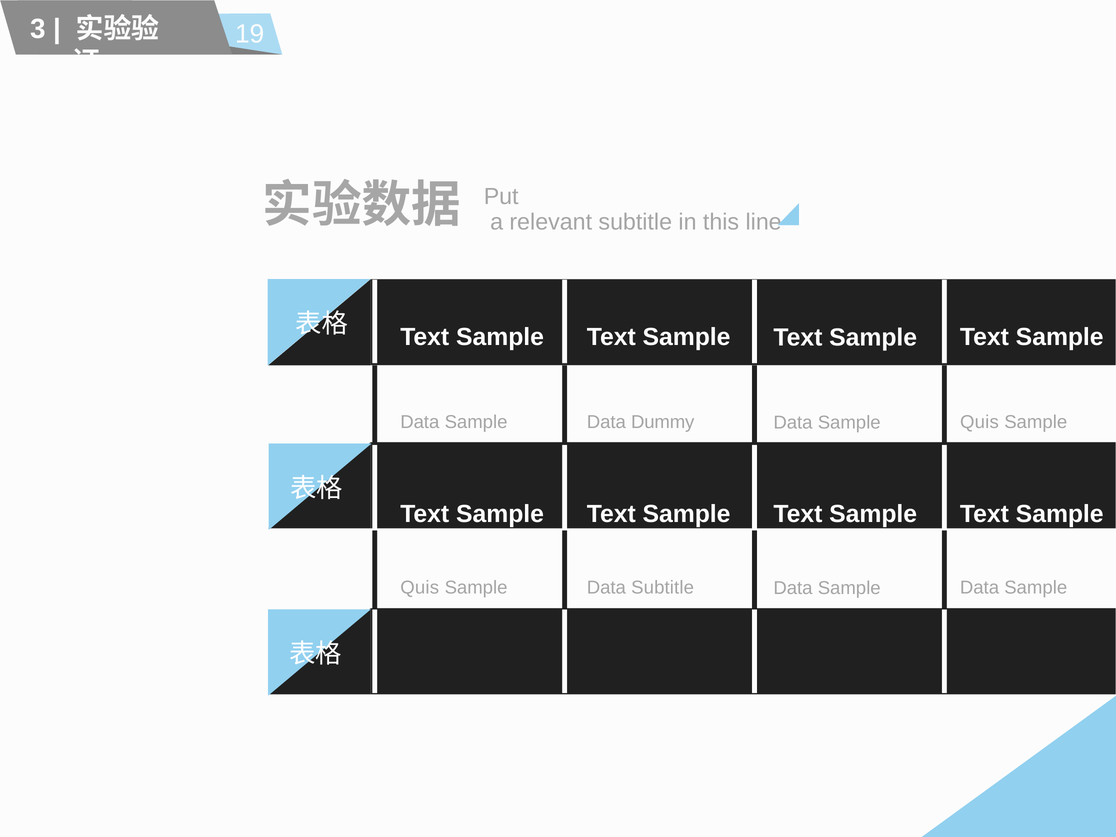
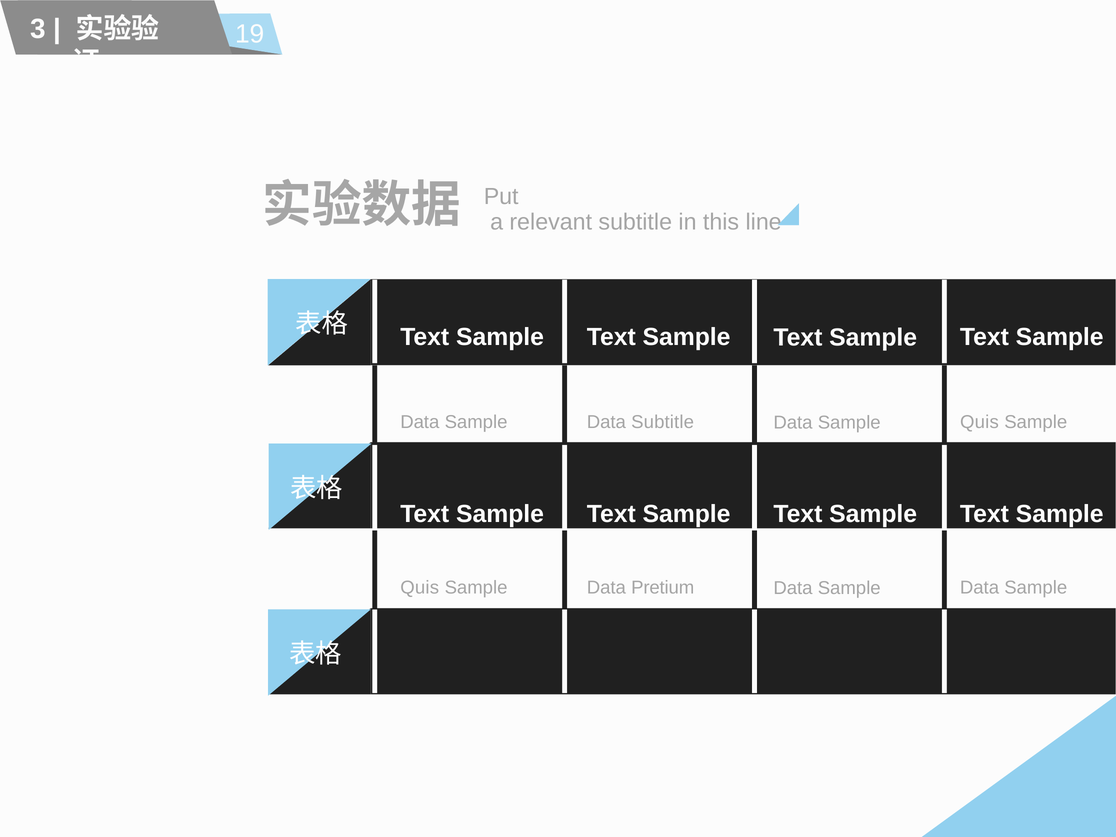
Data Dummy: Dummy -> Subtitle (663, 422)
Data Subtitle: Subtitle -> Pretium (663, 588)
